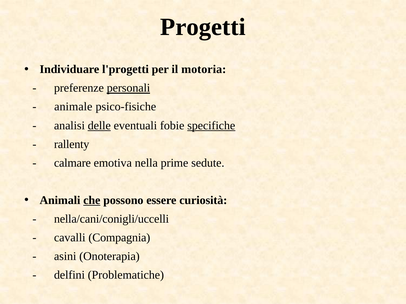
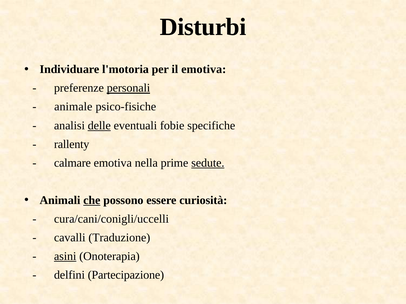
Progetti: Progetti -> Disturbi (203, 27)
l'progetti: l'progetti -> l'motoria (125, 69)
il motoria: motoria -> emotiva (204, 69)
specifiche underline: present -> none (211, 126)
sedute underline: none -> present (208, 163)
nella/cani/conigli/uccelli: nella/cani/conigli/uccelli -> cura/cani/conigli/uccelli (111, 219)
Compagnia: Compagnia -> Traduzione (119, 238)
asini underline: none -> present (65, 257)
Problematiche: Problematiche -> Partecipazione (126, 275)
